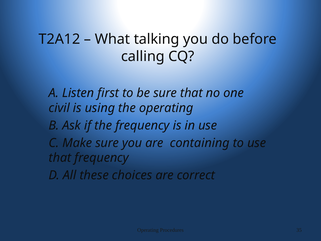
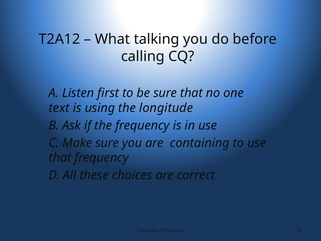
civil: civil -> text (59, 108)
the operating: operating -> longitude (166, 108)
